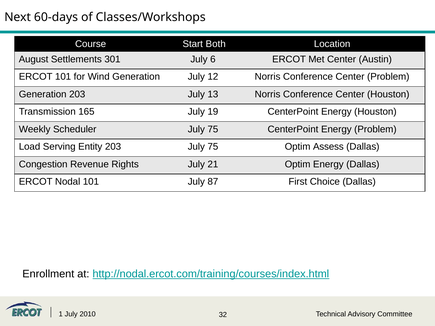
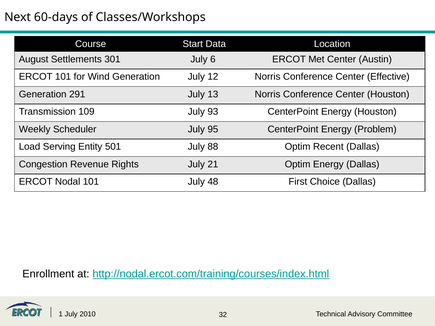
Both: Both -> Data (216, 44)
Center Problem: Problem -> Effective (388, 77)
Generation 203: 203 -> 291 (77, 94)
165: 165 -> 109 (86, 112)
19: 19 -> 93 (213, 112)
Scheduler July 75: 75 -> 95 (213, 129)
Entity 203: 203 -> 501 (113, 147)
75: 75 -> 88 (213, 147)
Assess: Assess -> Recent (328, 147)
87: 87 -> 48 (213, 182)
